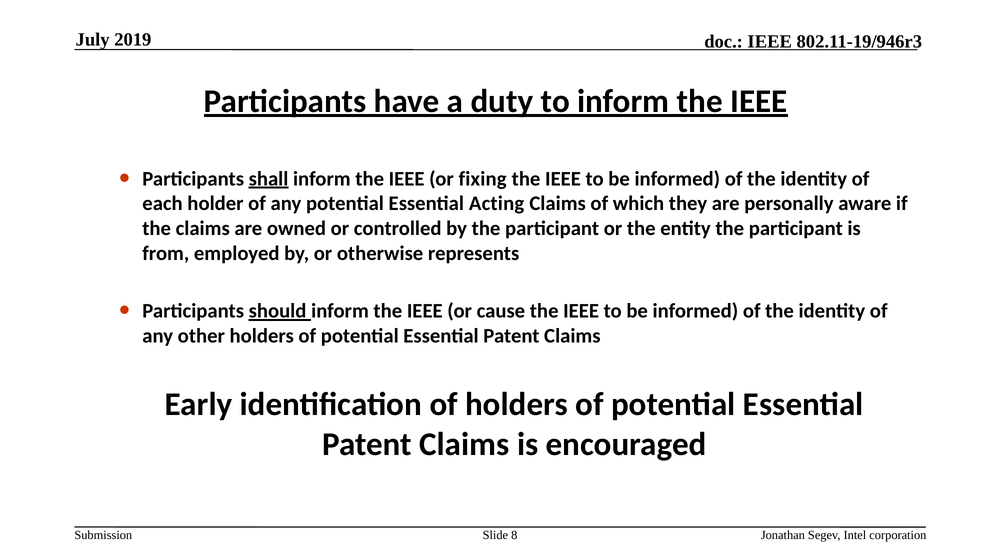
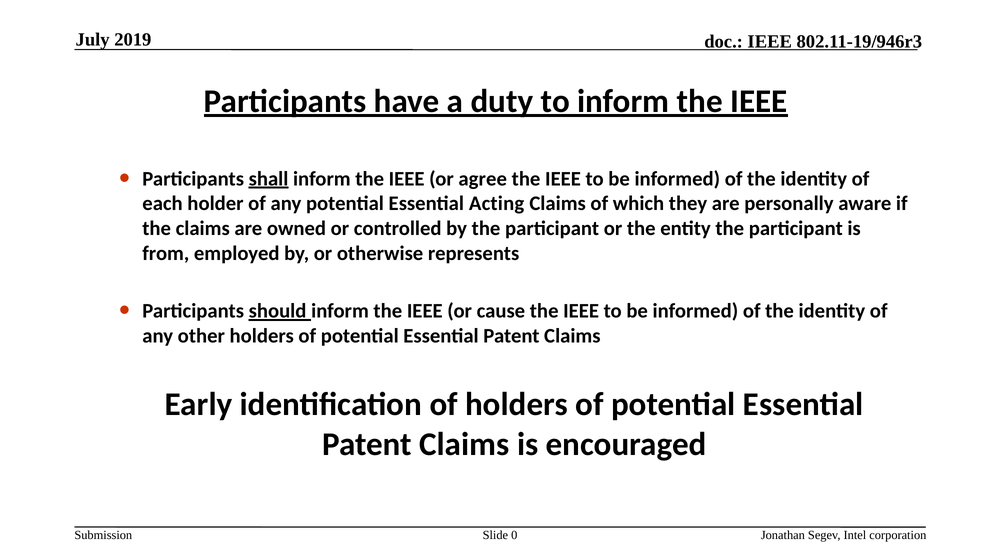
fixing: fixing -> agree (483, 179)
8: 8 -> 0 (514, 535)
